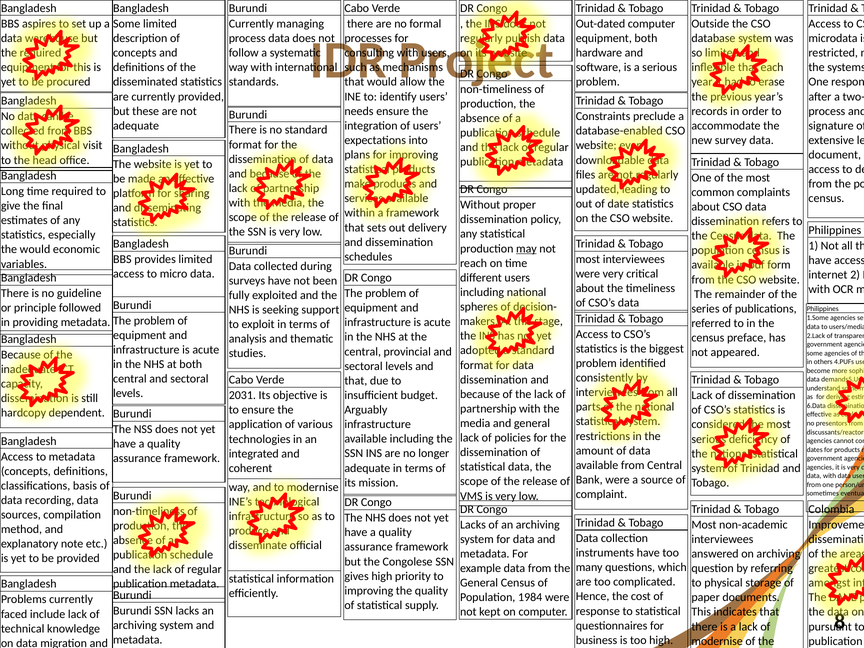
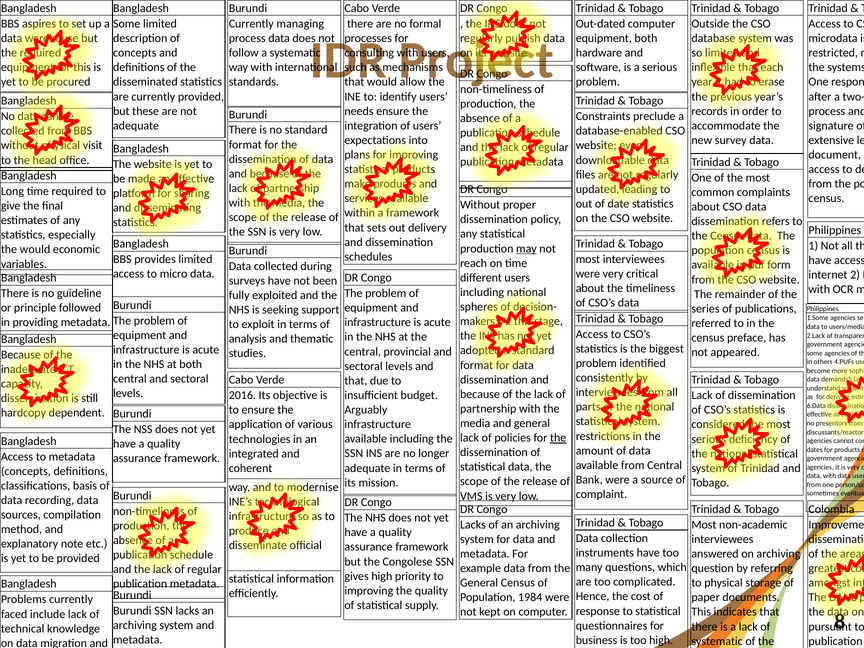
2031: 2031 -> 2016 (242, 395)
the underline: none -> present (558, 438)
modernise: modernise -> systematic (717, 641)
